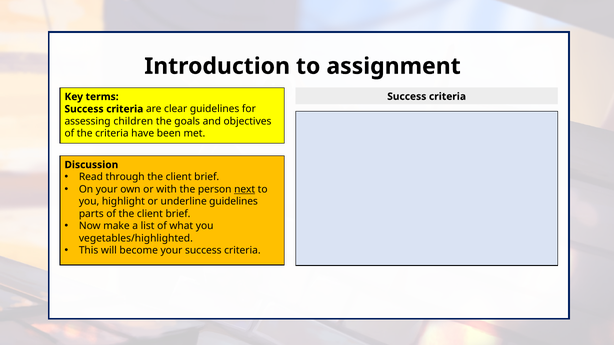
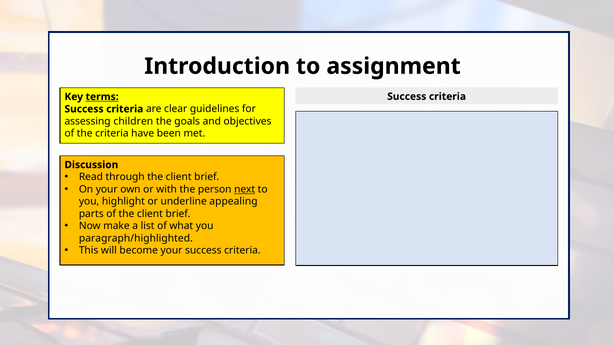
terms underline: none -> present (102, 97)
underline guidelines: guidelines -> appealing (233, 202)
vegetables/highlighted: vegetables/highlighted -> paragraph/highlighted (136, 239)
